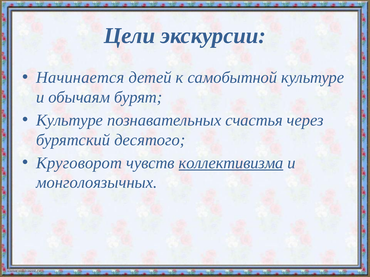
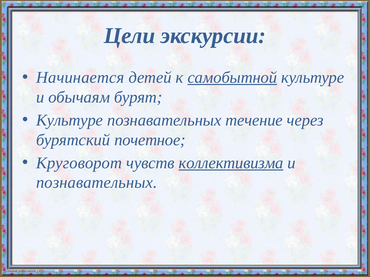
самобытной underline: none -> present (232, 78)
счастья: счастья -> течение (254, 120)
десятого: десятого -> почетное (150, 140)
монголоязычных: монголоязычных -> познавательных (97, 183)
